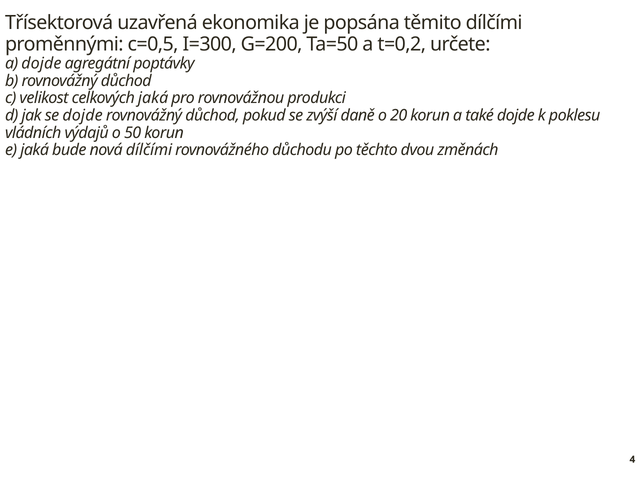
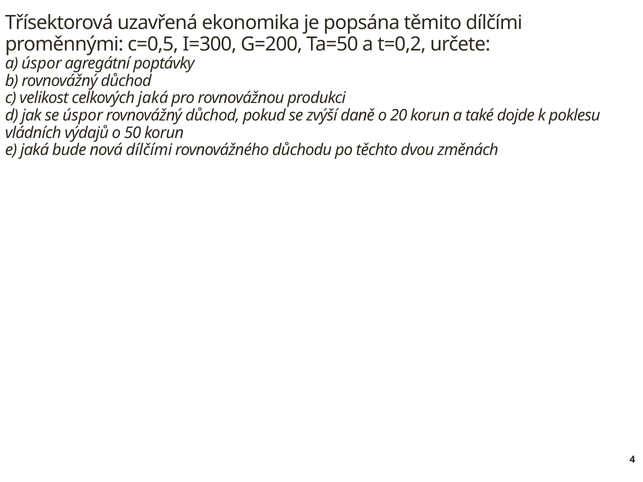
a dojde: dojde -> úspor (41, 63)
se dojde: dojde -> úspor (83, 115)
